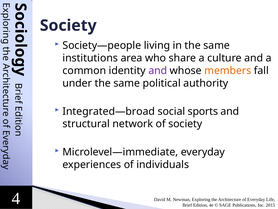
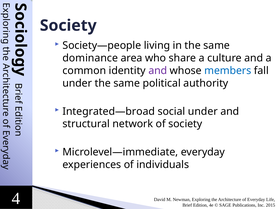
institutions: institutions -> dominance (90, 58)
members colour: orange -> blue (228, 70)
social sports: sports -> under (203, 111)
